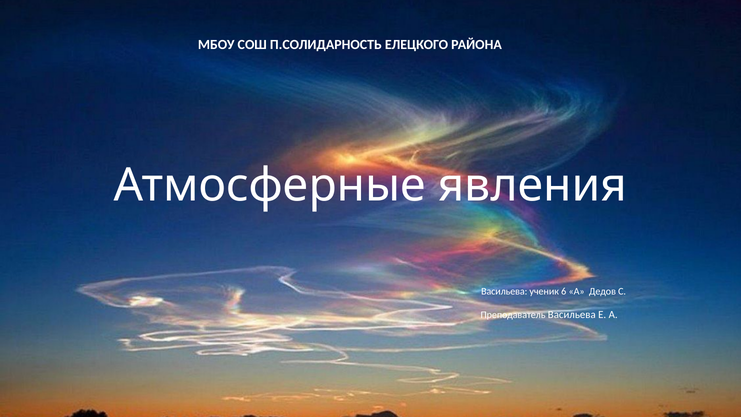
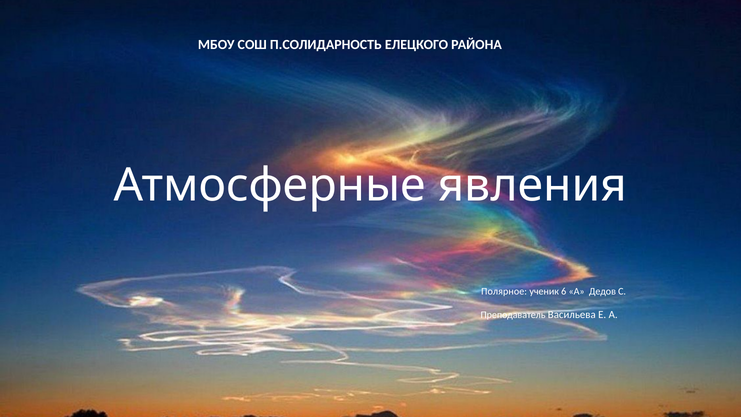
Васильева: Васильева -> Полярное (504, 292)
